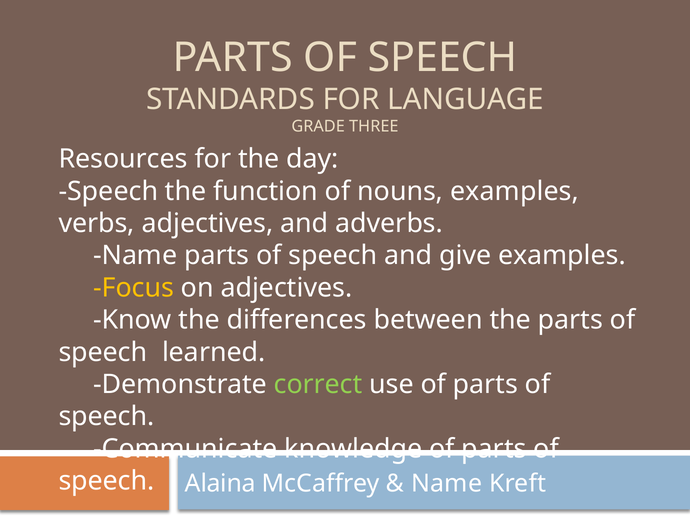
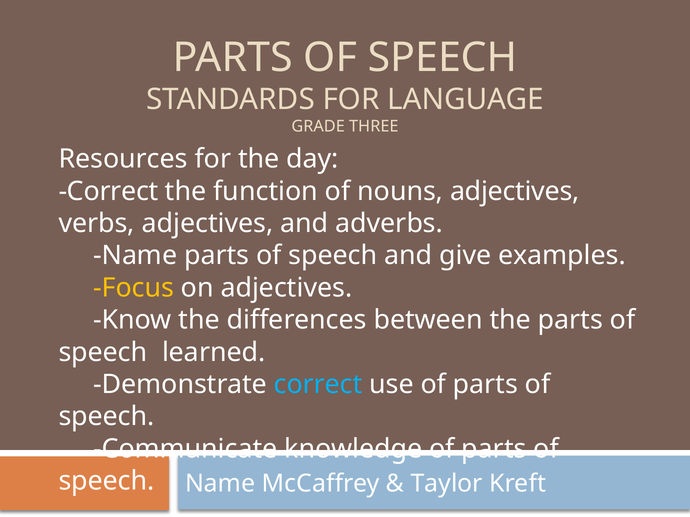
Speech: Speech -> Correct (108, 191)
nouns examples: examples -> adjectives (515, 191)
correct colour: light green -> light blue (318, 385)
Alaina: Alaina -> Name (220, 484)
Name: Name -> Taylor (447, 484)
